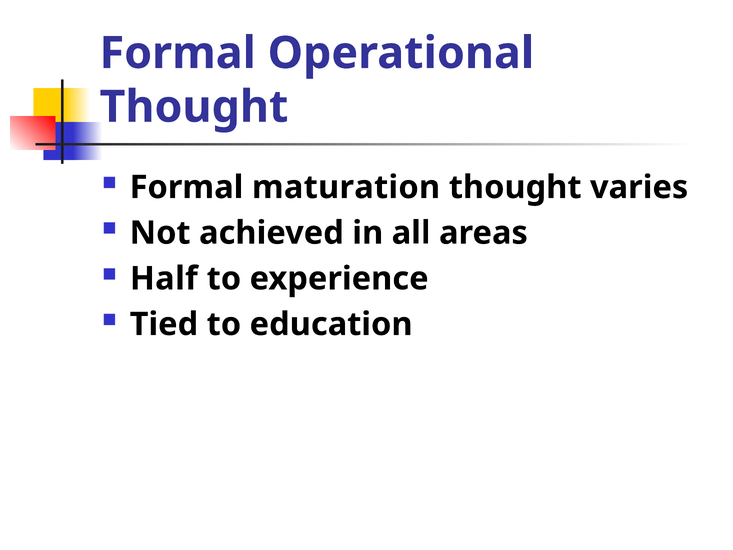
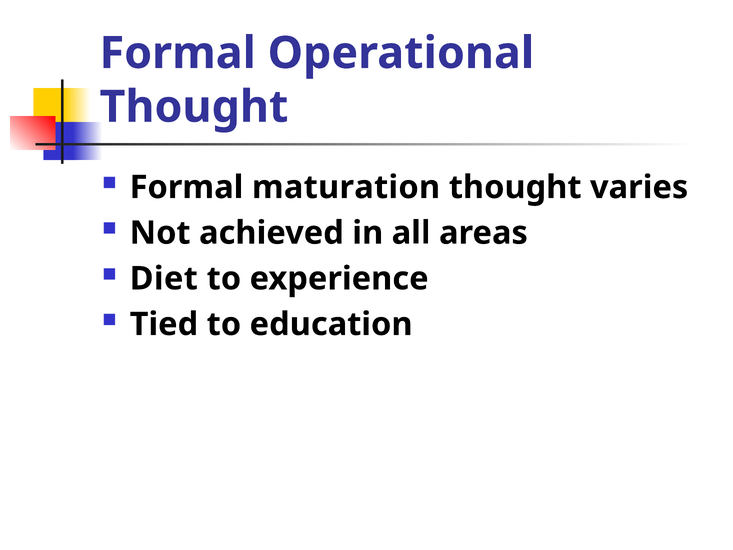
Half: Half -> Diet (164, 278)
